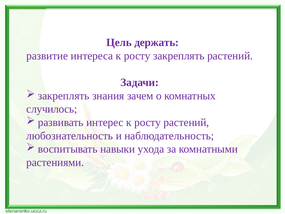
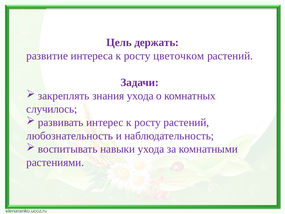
росту закреплять: закреплять -> цветочком (179, 56)
знания зачем: зачем -> ухода (140, 96)
